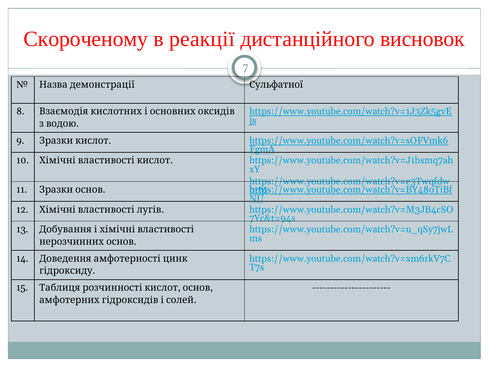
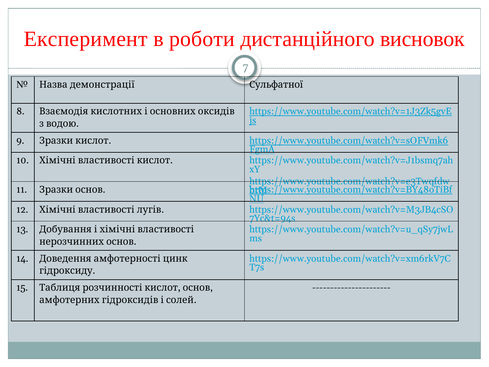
Скороченому: Скороченому -> Експеримент (86, 39)
реакції: реакції -> роботи (202, 39)
